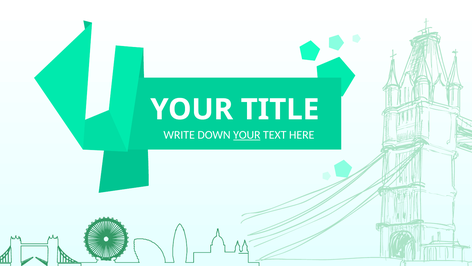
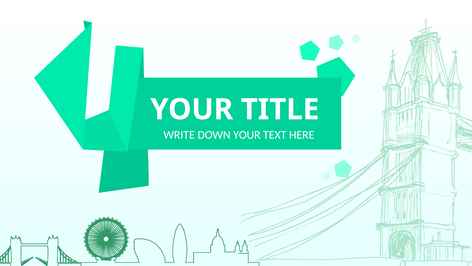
YOUR underline: present -> none (247, 135)
